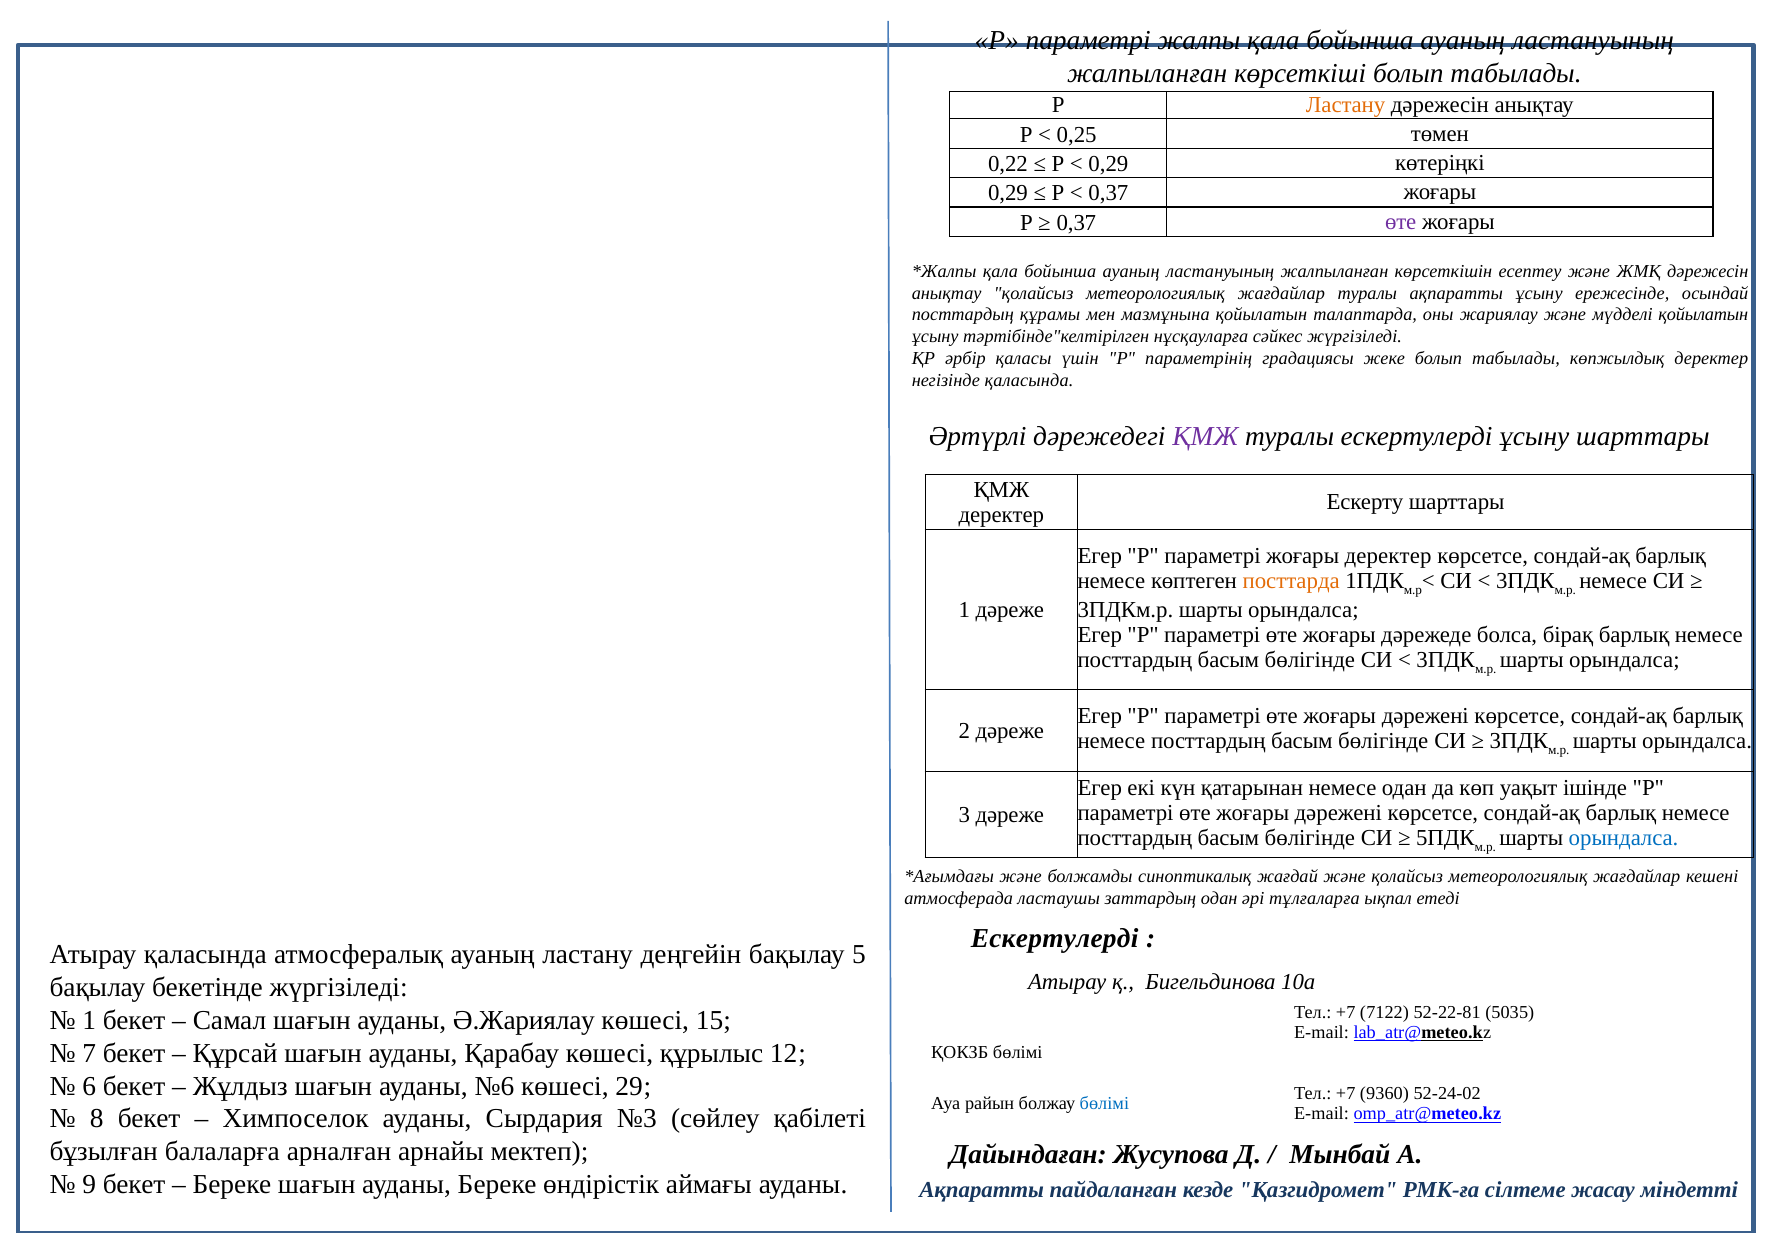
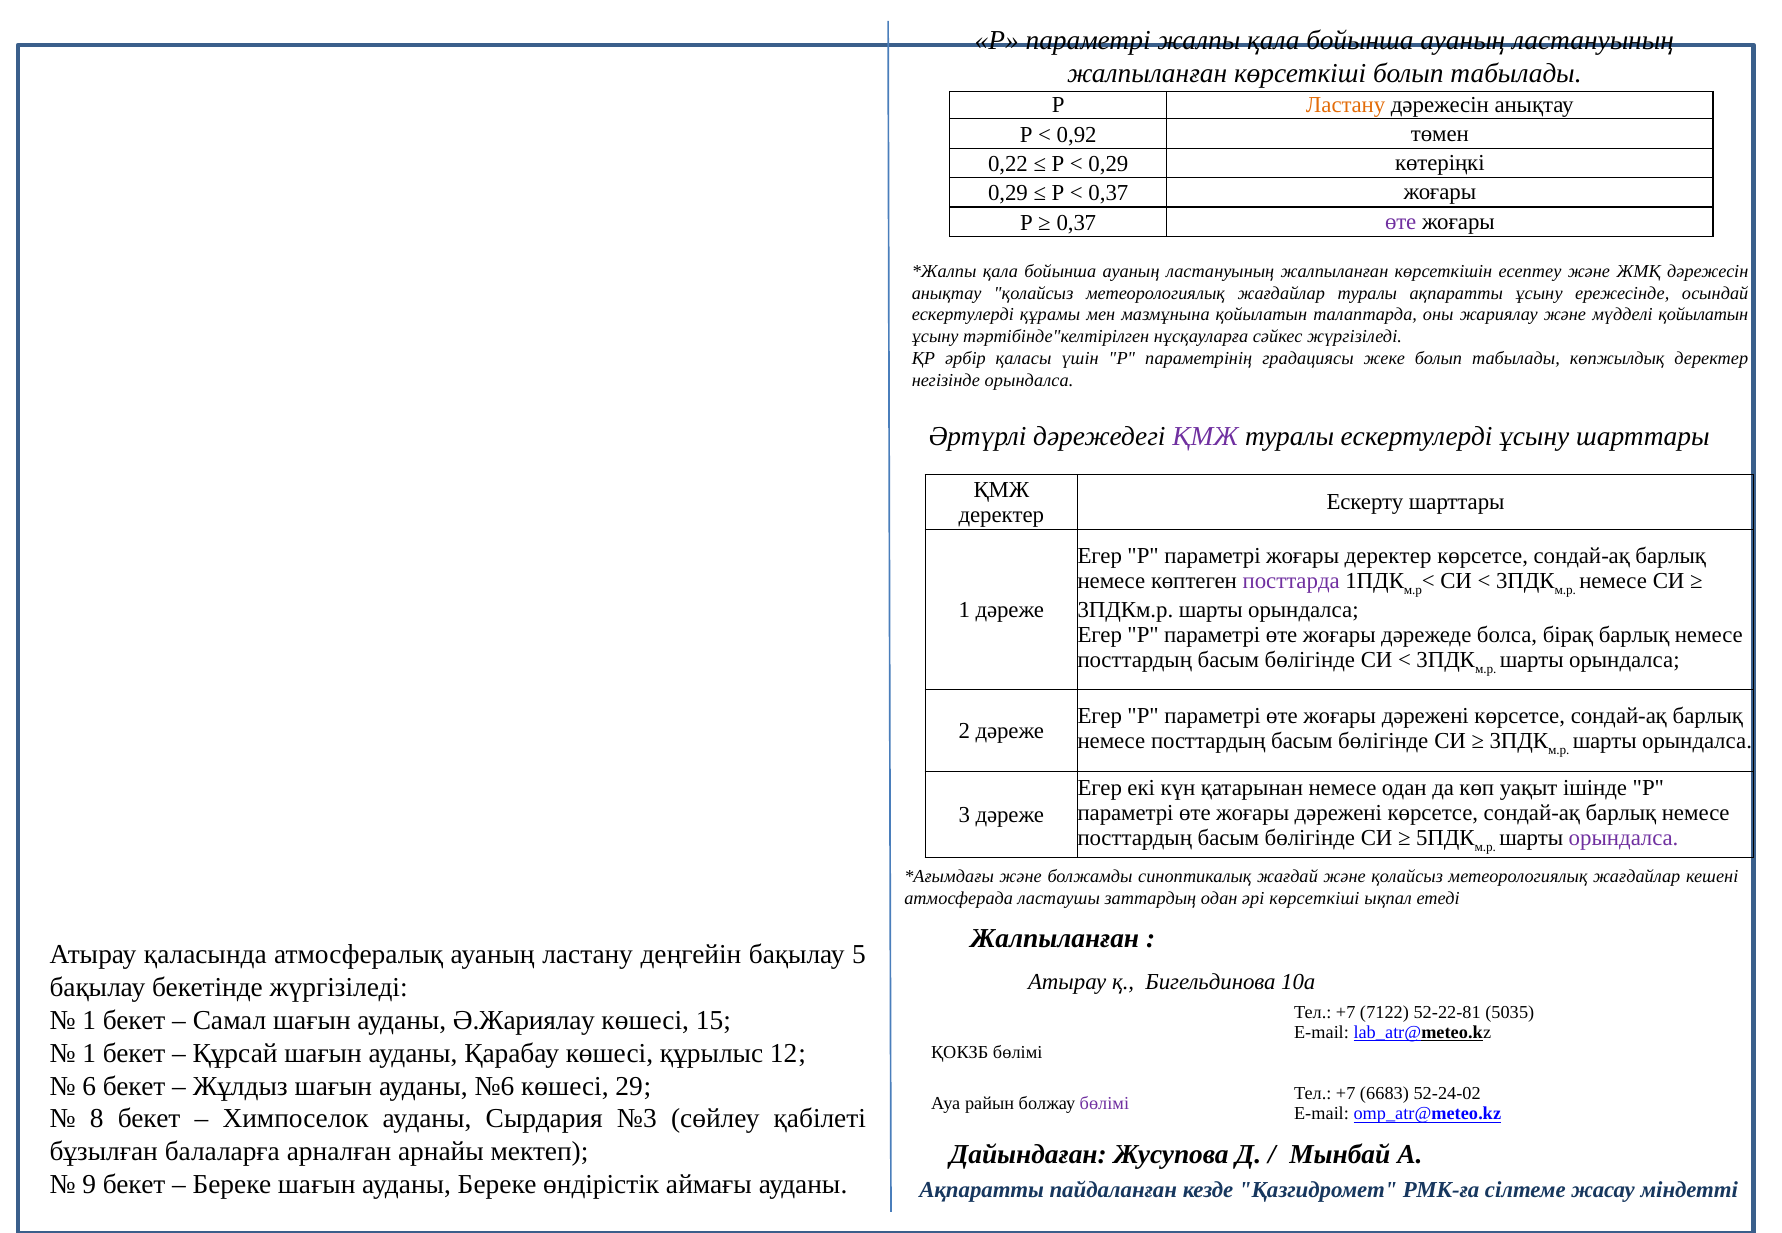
0,25: 0,25 -> 0,92 (1077, 135)
посттардың: посттардың -> ескертулерді (963, 315)
негізінде қаласында: қаласында -> орындалса (1029, 381)
посттарда colour: orange -> purple (1291, 581)
орындалса colour: blue -> purple (1624, 839)
әрі тұлғаларға: тұлғаларға -> көрсеткіші (1314, 899)
Ескертулерді: Ескертулерді -> Жалпыланған (1055, 939)
7: 7 -> 1 (89, 1054)
9360: 9360 -> 6683 (1384, 1094)
бөлімі colour: blue -> purple (1104, 1104)
